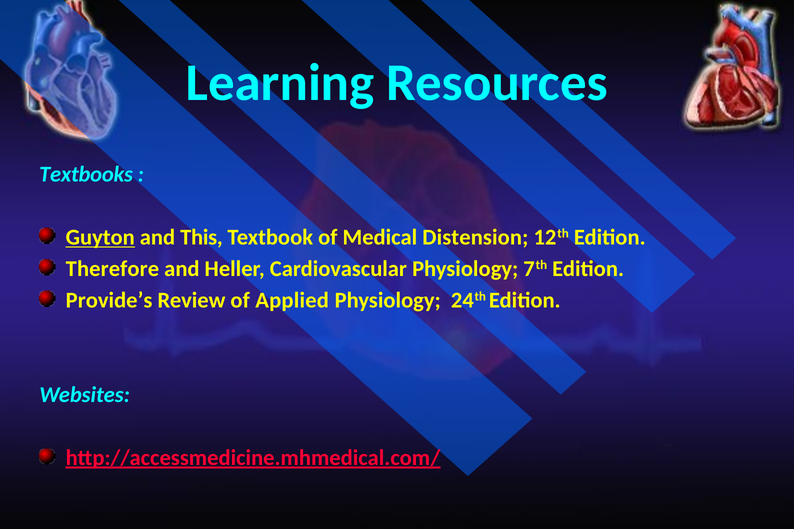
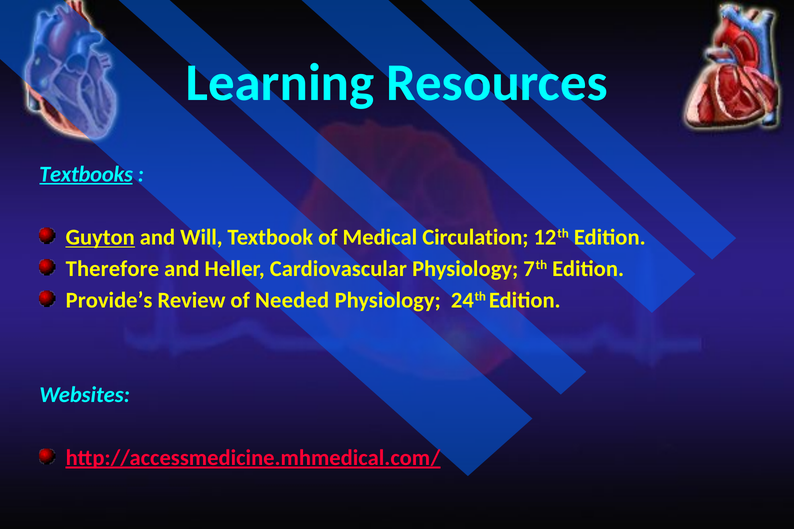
Textbooks underline: none -> present (86, 174)
This: This -> Will (201, 237)
Distension: Distension -> Circulation (475, 237)
Applied: Applied -> Needed (292, 300)
